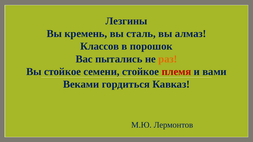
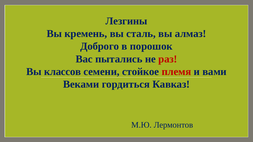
Классов: Классов -> Доброго (100, 46)
раз colour: orange -> red (168, 59)
Вы стойкое: стойкое -> классов (62, 72)
